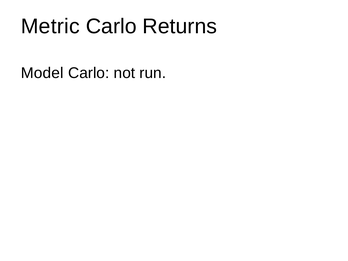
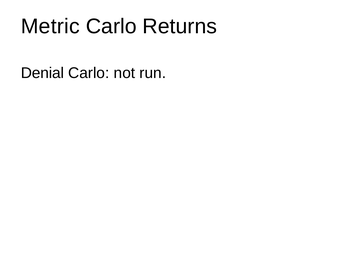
Model: Model -> Denial (42, 73)
